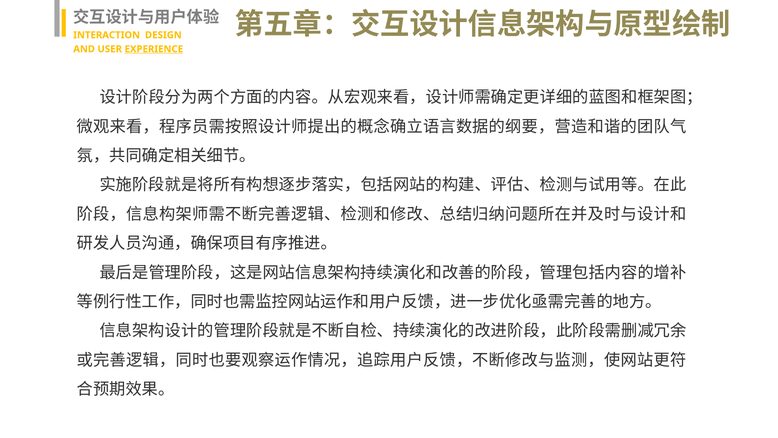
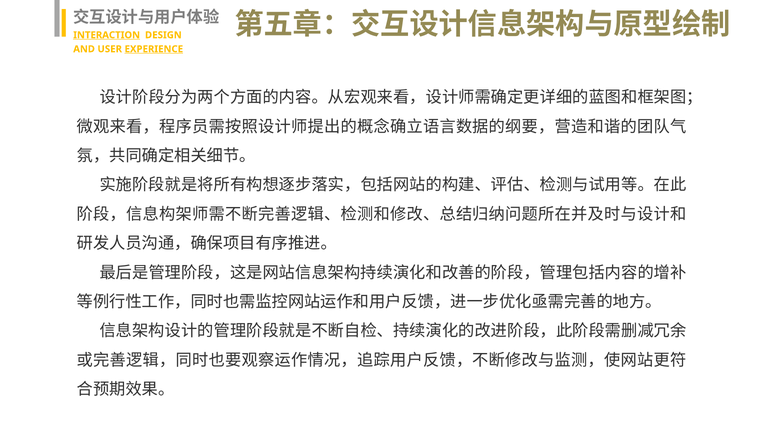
INTERACTION underline: none -> present (107, 35)
